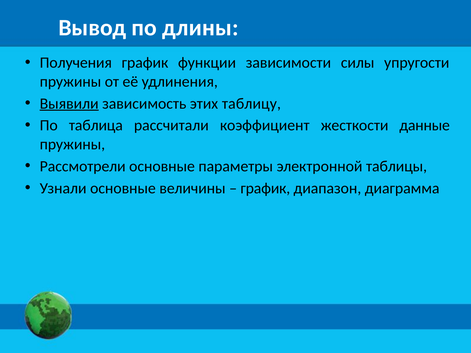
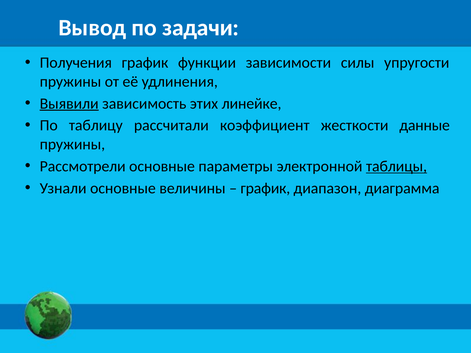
длины: длины -> задачи (201, 28)
таблицу: таблицу -> линейке (252, 104)
таблица: таблица -> таблицу (96, 126)
таблицы underline: none -> present (397, 166)
